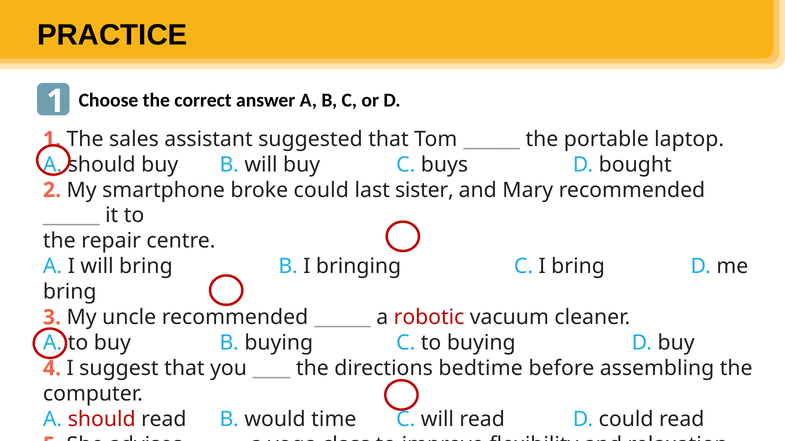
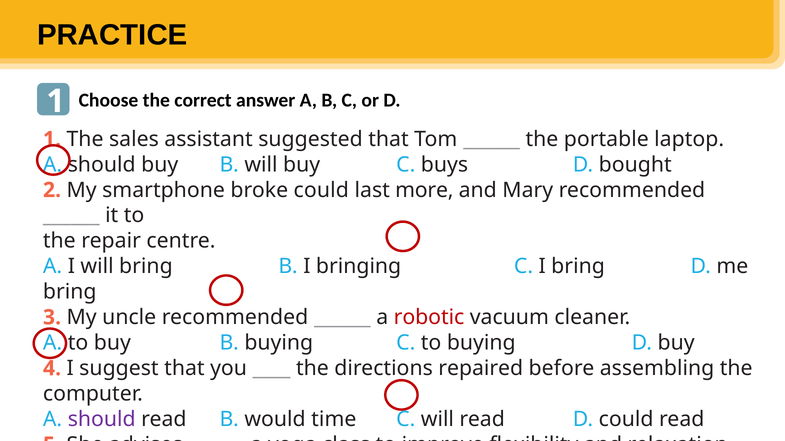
sister: sister -> more (424, 190)
bedtime: bedtime -> repaired (481, 369)
should colour: red -> purple (102, 420)
